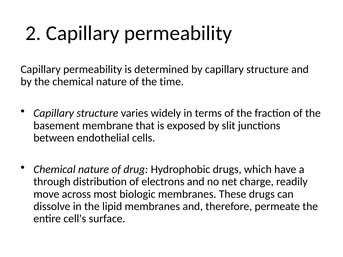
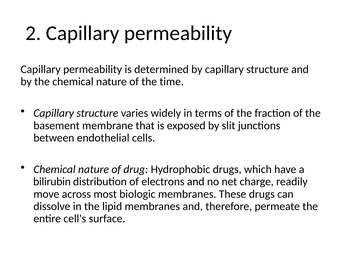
through: through -> bilirubin (52, 182)
